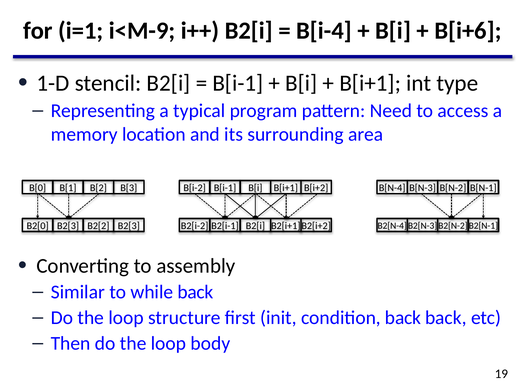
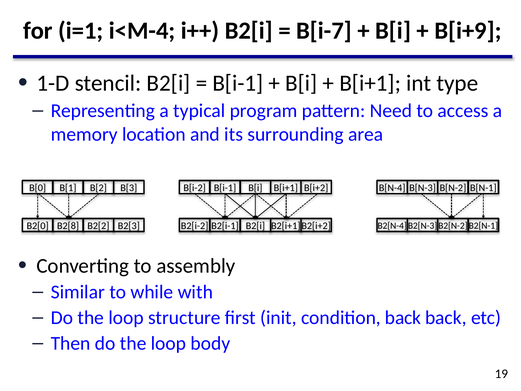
i<M-9: i<M-9 -> i<M-4 (142, 31)
B[i-4: B[i-4 -> B[i-7 (324, 31)
B[i+6: B[i+6 -> B[i+9 (468, 31)
B2[3: B2[3 -> B2[8 (68, 226)
while back: back -> with (195, 292)
